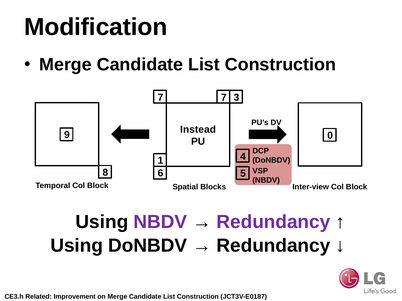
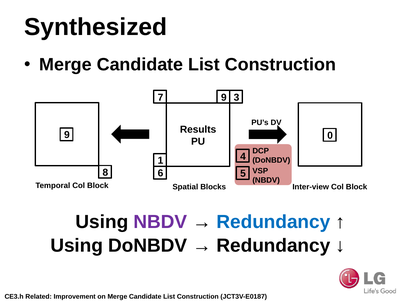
Modification: Modification -> Synthesized (96, 27)
7 7: 7 -> 9 (224, 98)
Instead: Instead -> Results (198, 130)
Redundancy colour: purple -> blue (273, 222)
